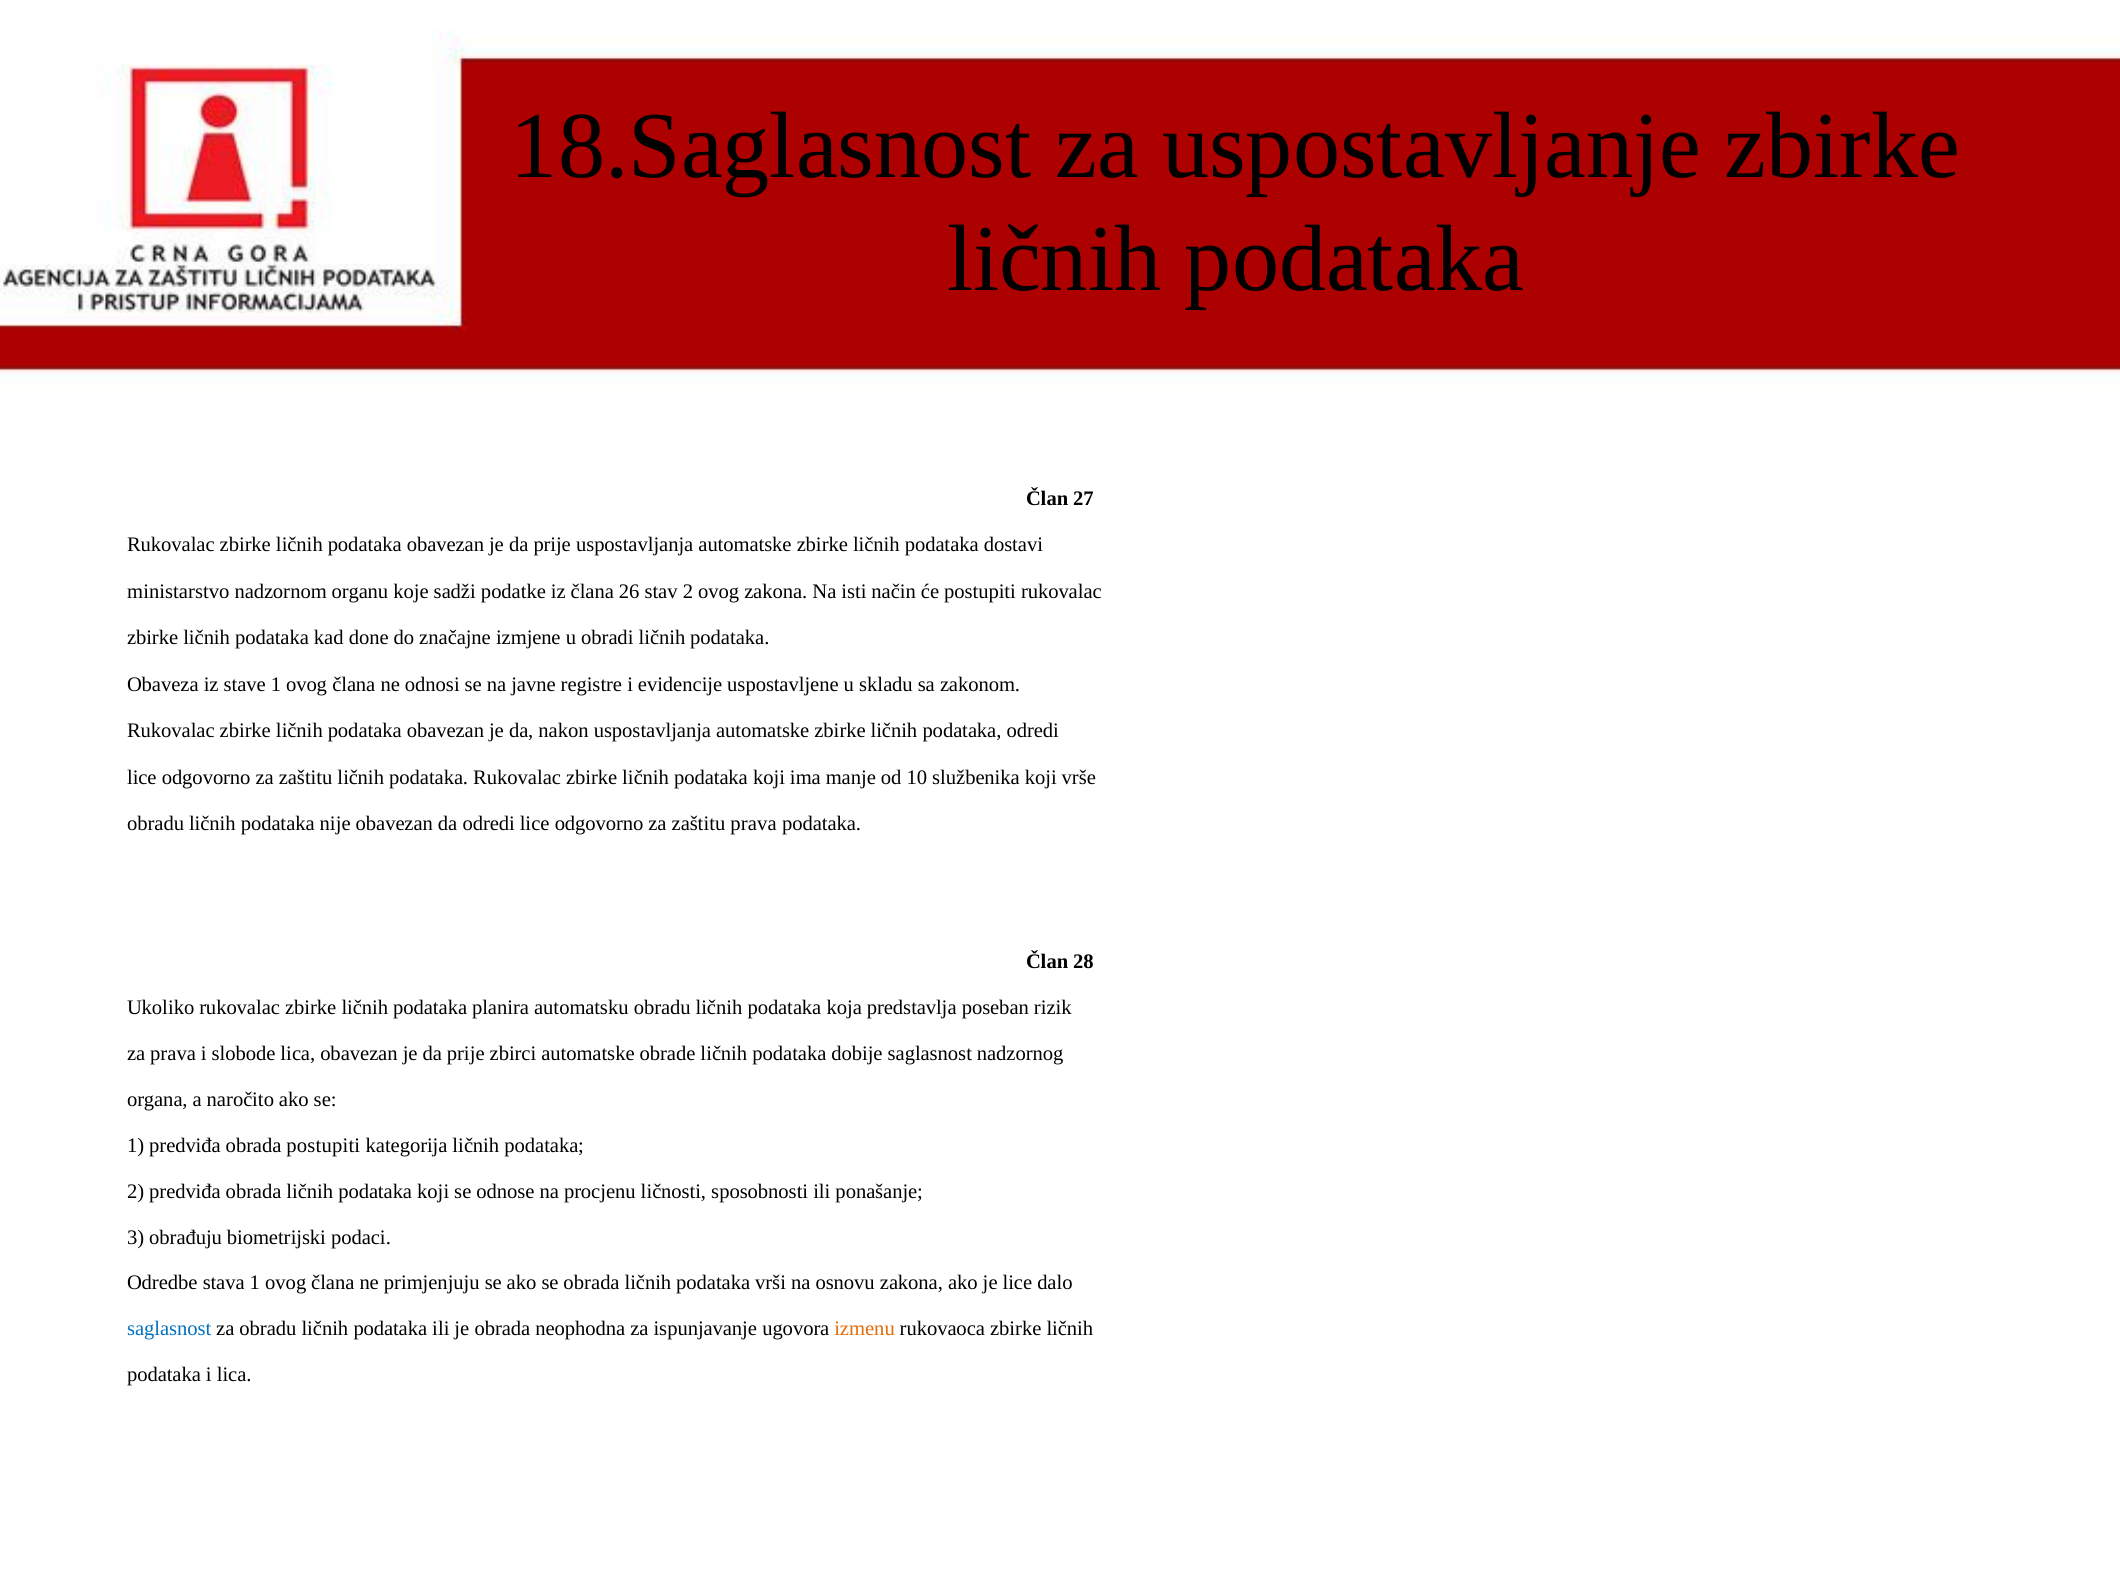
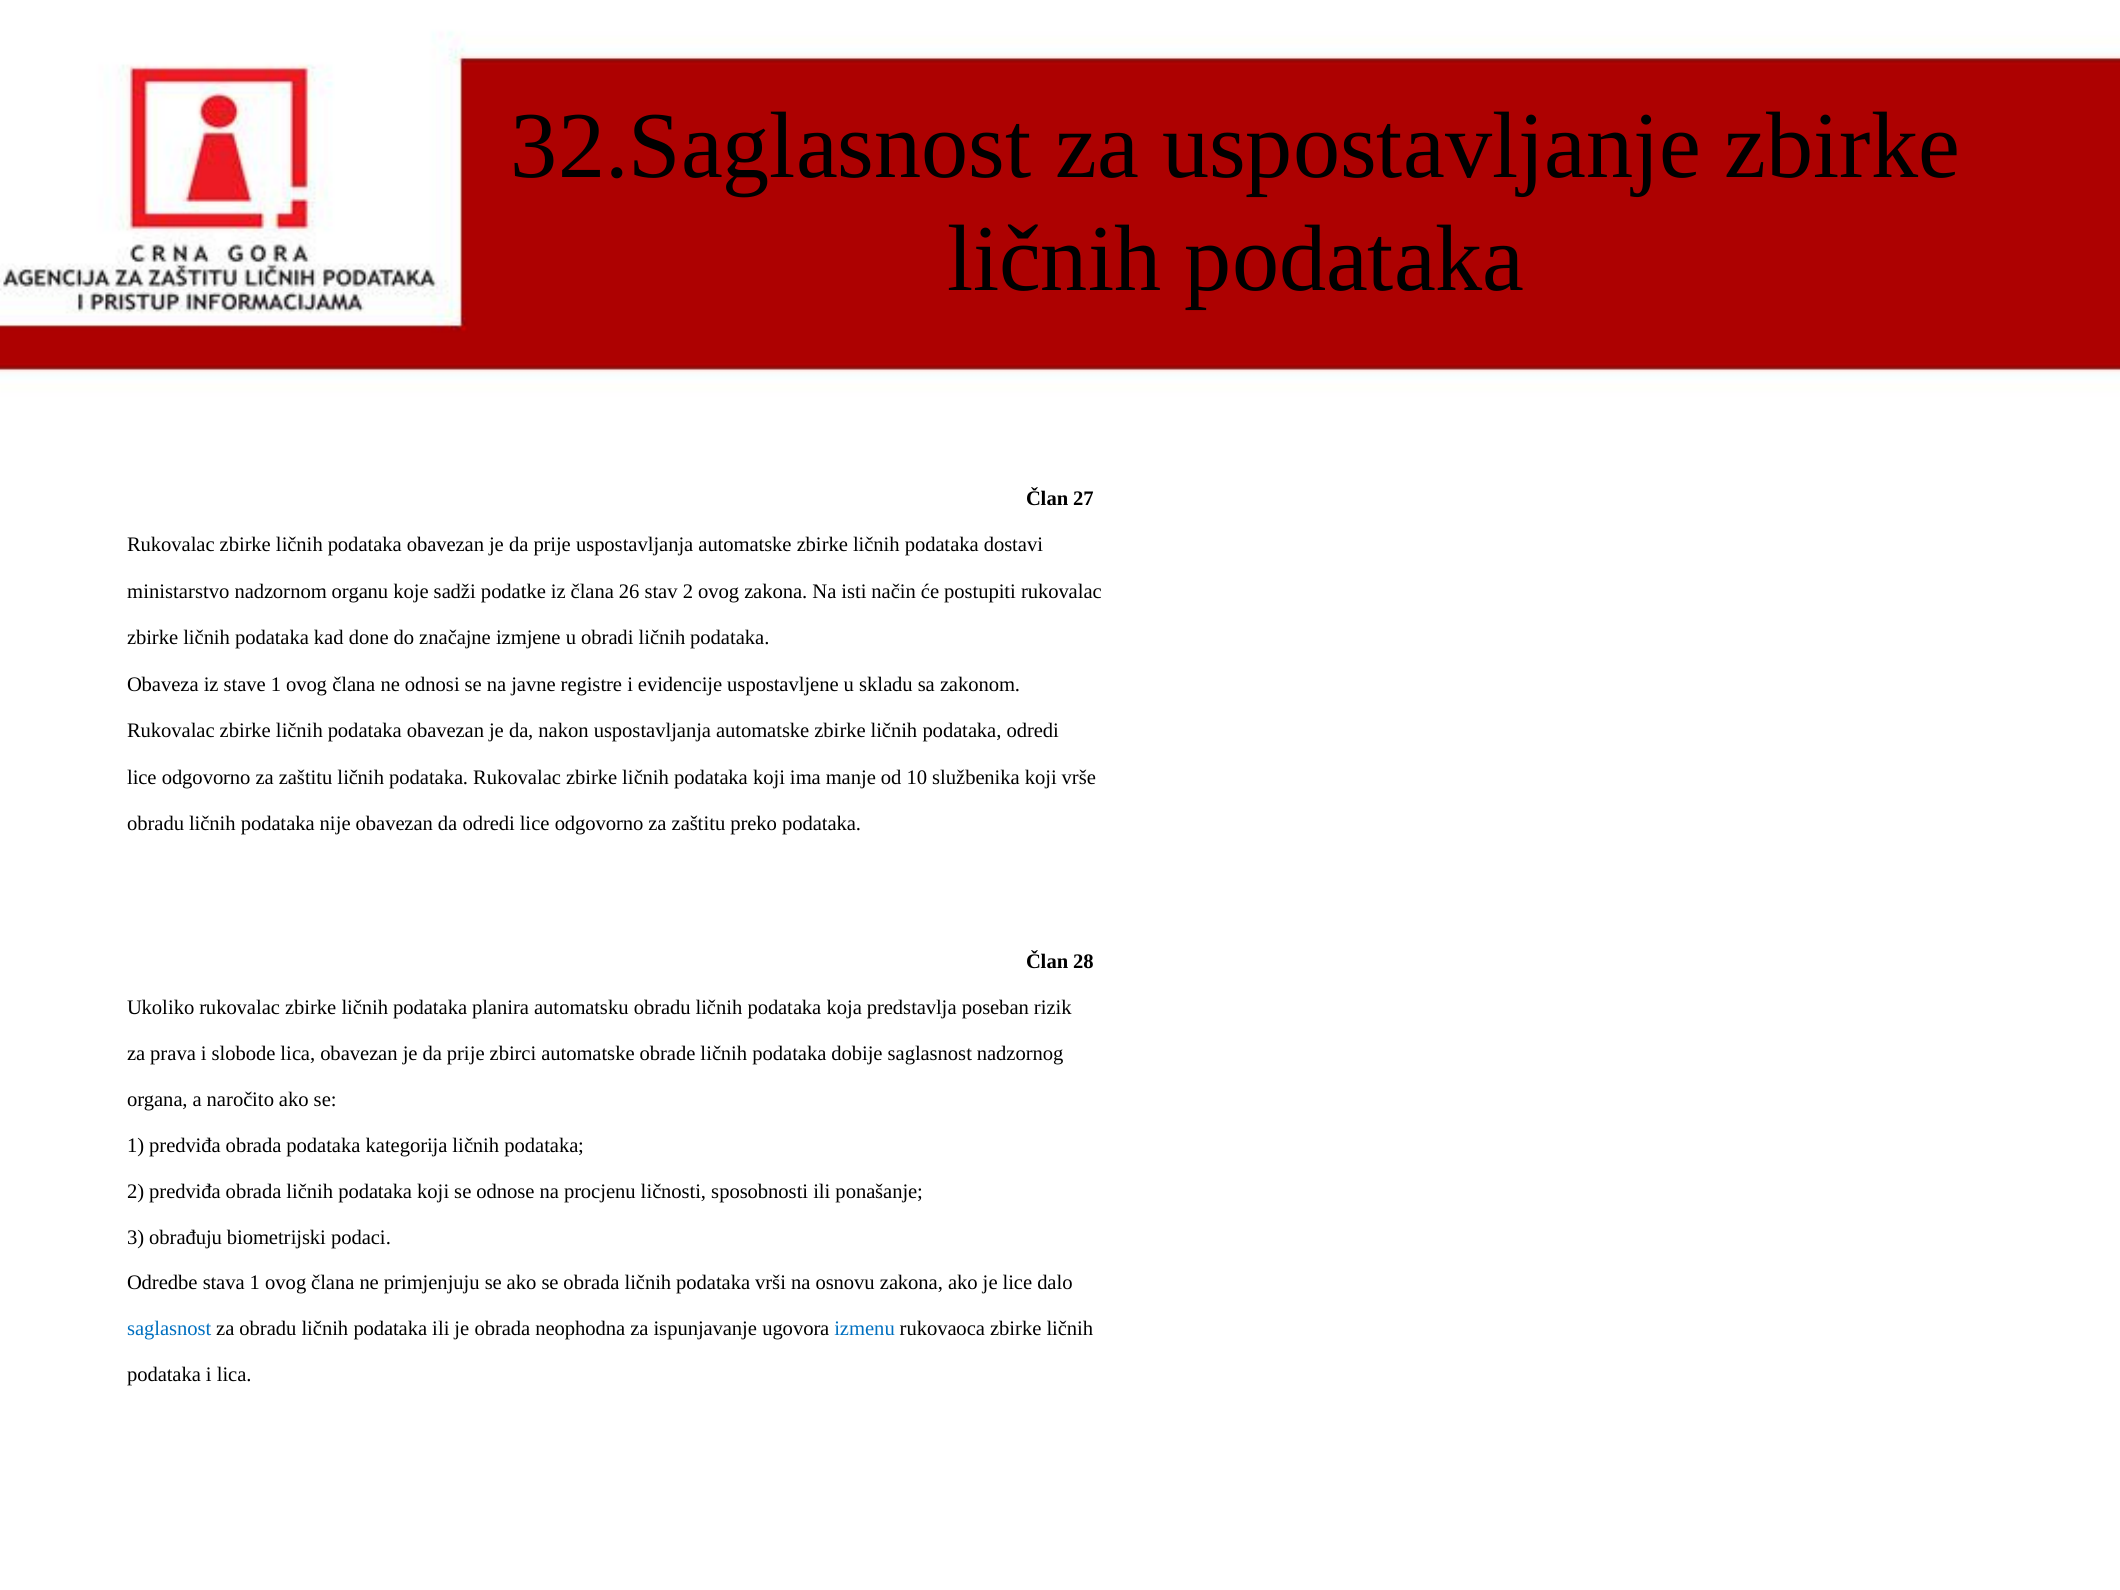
18.Saglasnost: 18.Saglasnost -> 32.Saglasnost (771, 146)
zaštitu prava: prava -> preko (754, 824)
obrada postupiti: postupiti -> podataka (323, 1145)
izmenu colour: orange -> blue (865, 1329)
